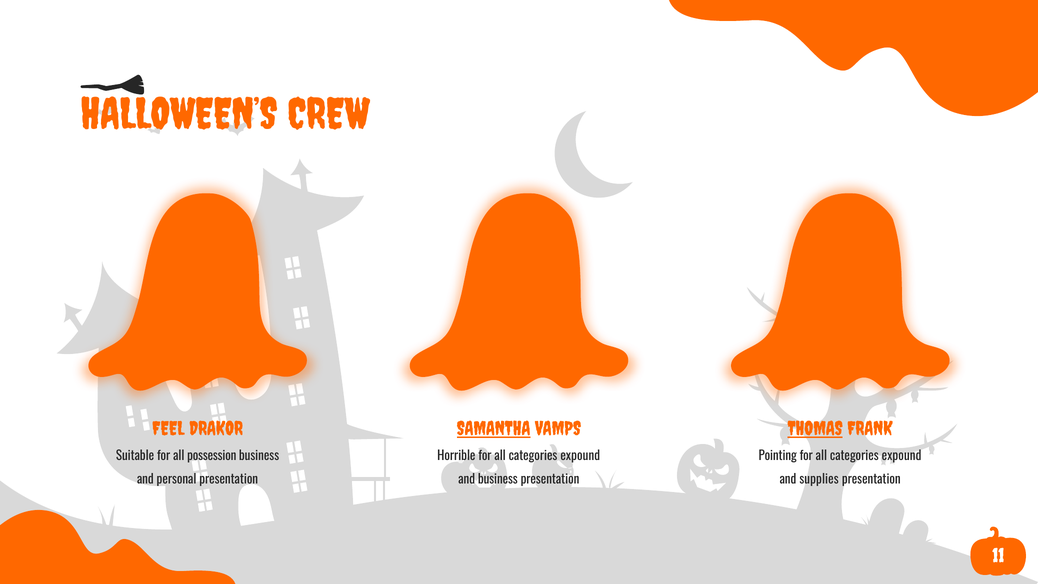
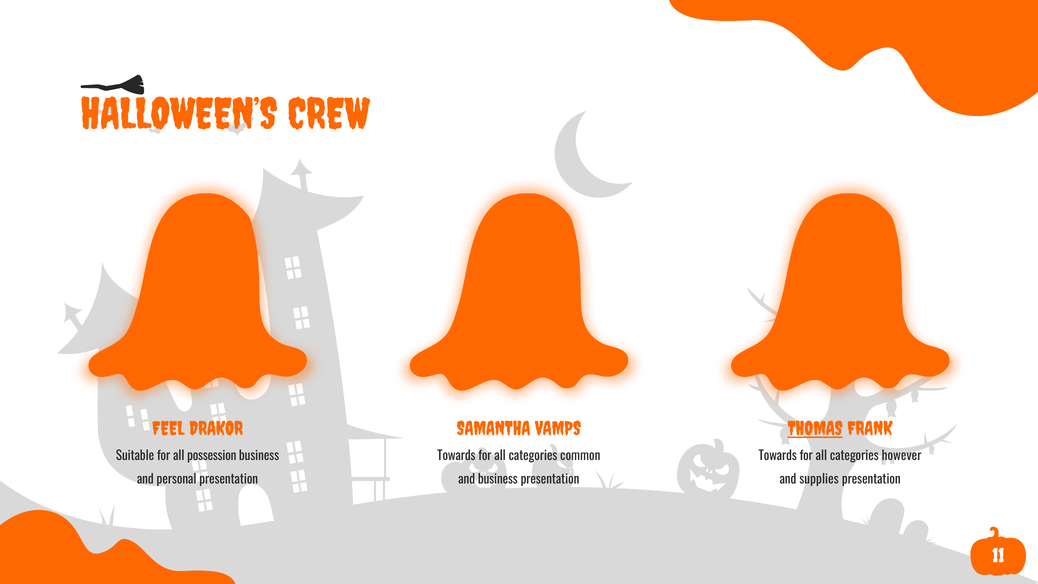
SAMANTHA underline: present -> none (494, 429)
Horrible: Horrible -> Towards (456, 456)
expound: expound -> common (580, 456)
Pointing: Pointing -> Towards (778, 456)
expound: expound -> however (902, 456)
